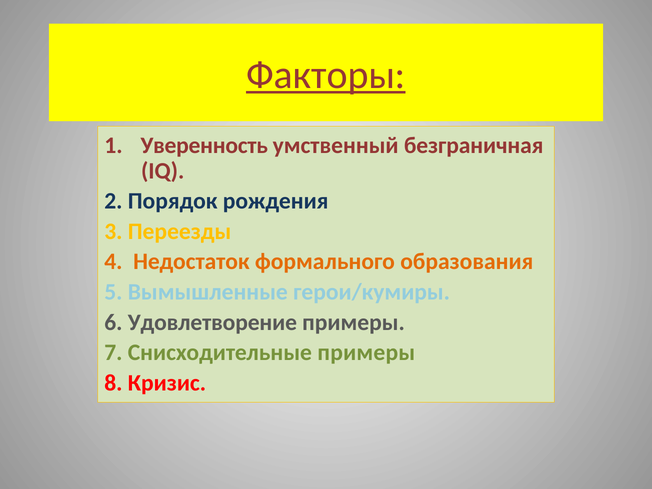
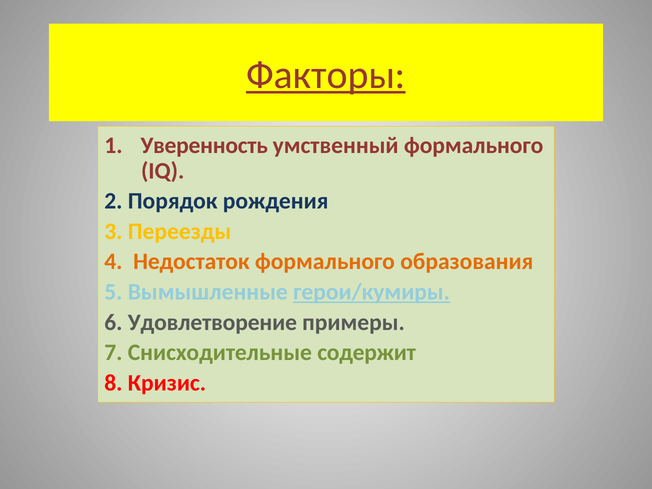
умственный безграничная: безграничная -> формального (474, 145)
герои/кумиры underline: none -> present (372, 292)
Снисходительные примеры: примеры -> содержит (367, 353)
